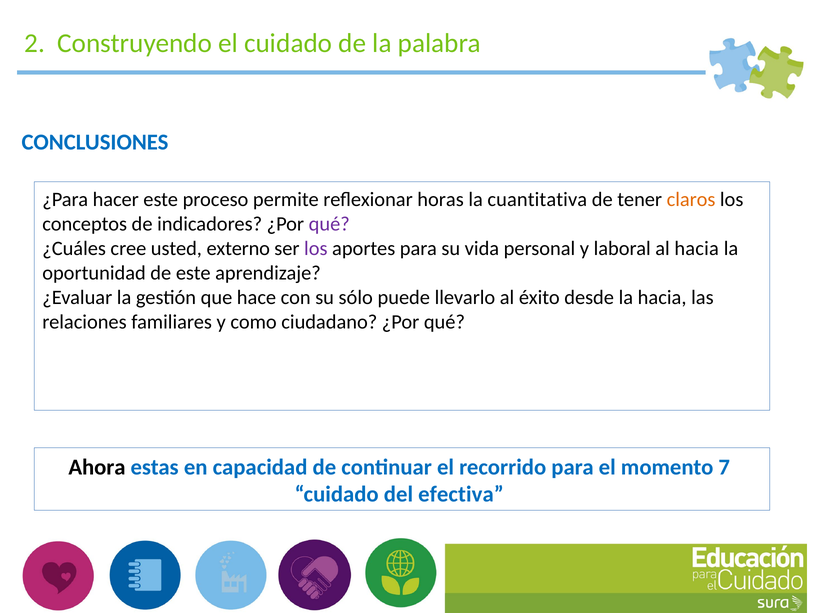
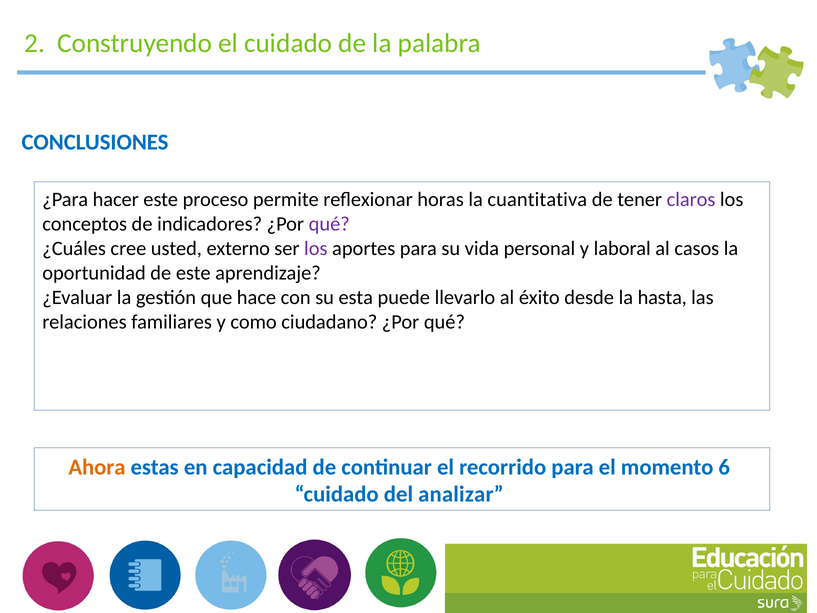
claros colour: orange -> purple (691, 199)
al hacia: hacia -> casos (697, 248)
sólo: sólo -> esta (356, 297)
la hacia: hacia -> hasta (662, 297)
Ahora colour: black -> orange (97, 467)
7: 7 -> 6 (724, 467)
efectiva: efectiva -> analizar (461, 494)
